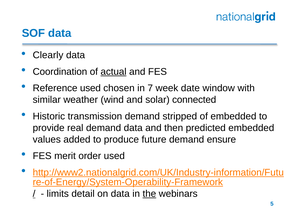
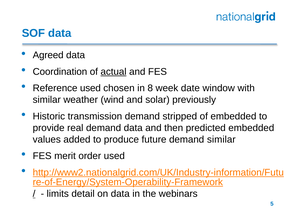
Clearly: Clearly -> Agreed (48, 55)
7: 7 -> 8 (150, 88)
connected: connected -> previously (194, 100)
demand ensure: ensure -> similar (221, 140)
the underline: present -> none (149, 194)
